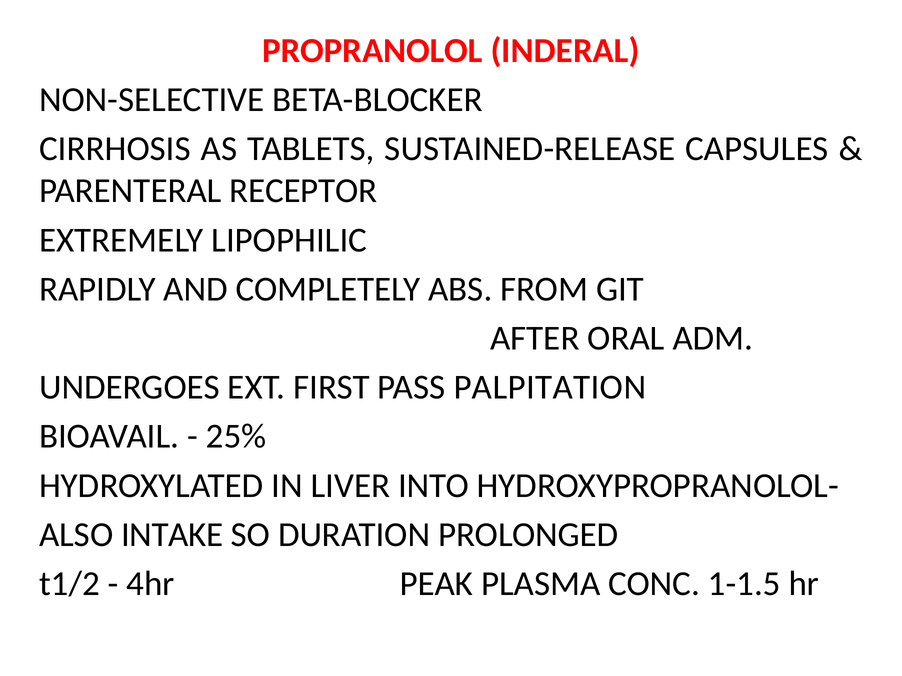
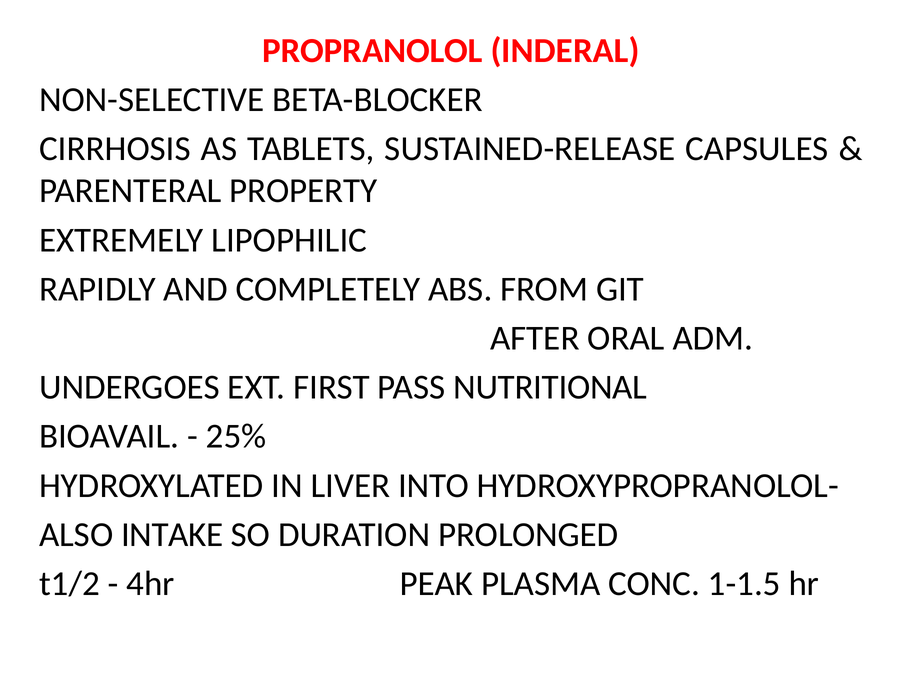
RECEPTOR: RECEPTOR -> PROPERTY (303, 191)
PALPITATION: PALPITATION -> NUTRITIONAL (550, 388)
